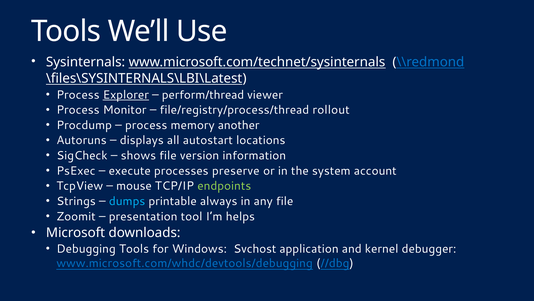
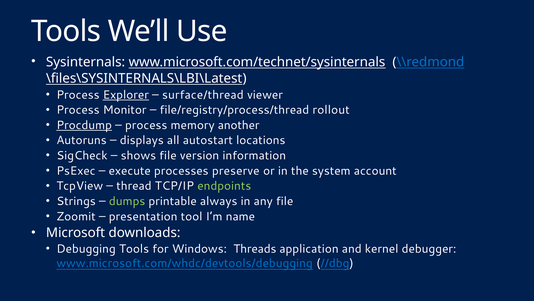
perform/thread: perform/thread -> surface/thread (203, 95)
Procdump underline: none -> present (84, 125)
mouse: mouse -> thread (134, 186)
dumps colour: light blue -> light green (127, 201)
helps: helps -> name (240, 216)
Svchost: Svchost -> Threads (255, 248)
